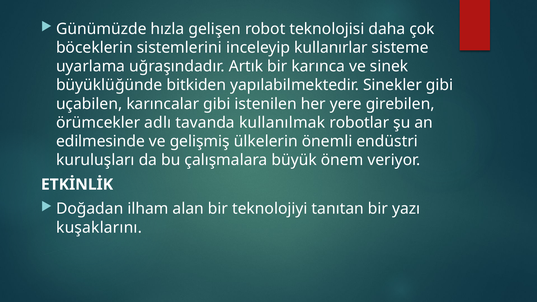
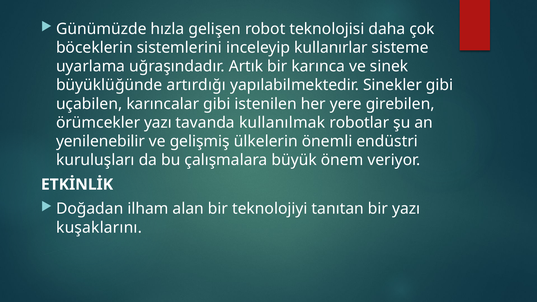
bitkiden: bitkiden -> artırdığı (196, 85)
örümcekler adlı: adlı -> yazı (158, 123)
edilmesinde: edilmesinde -> yenilenebilir (101, 141)
